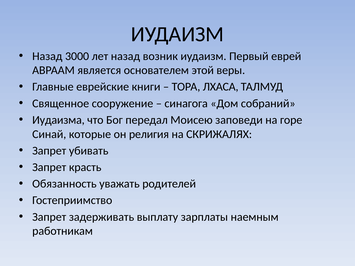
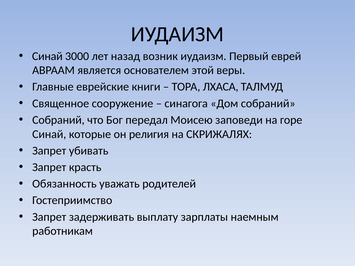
Назад: Назад -> Синай (47, 56)
Иудаизма: Иудаизма -> Собраний (58, 120)
